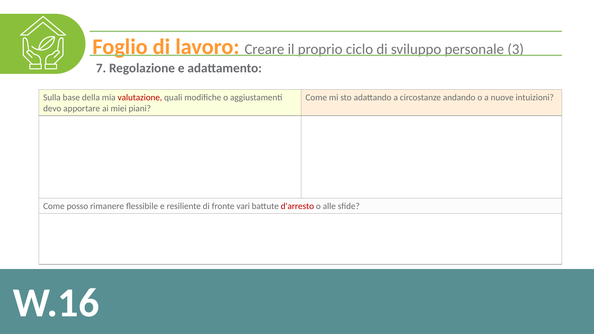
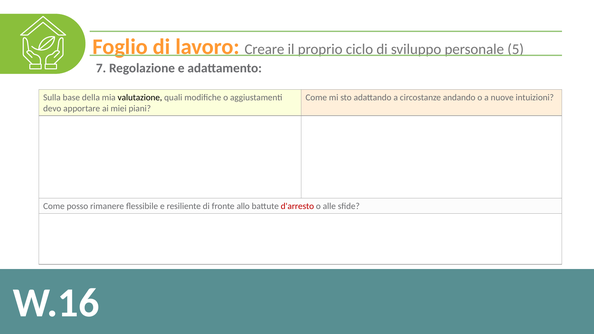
3: 3 -> 5 (516, 49)
valutazione colour: red -> black (140, 97)
vari: vari -> allo (243, 206)
